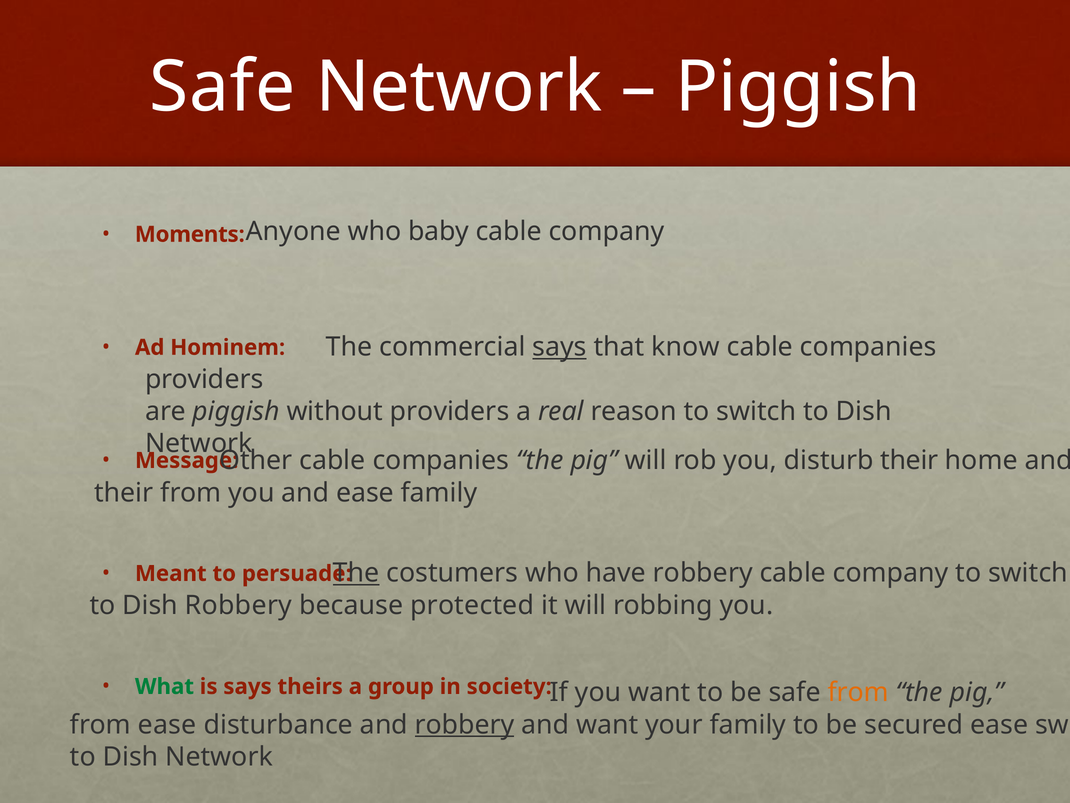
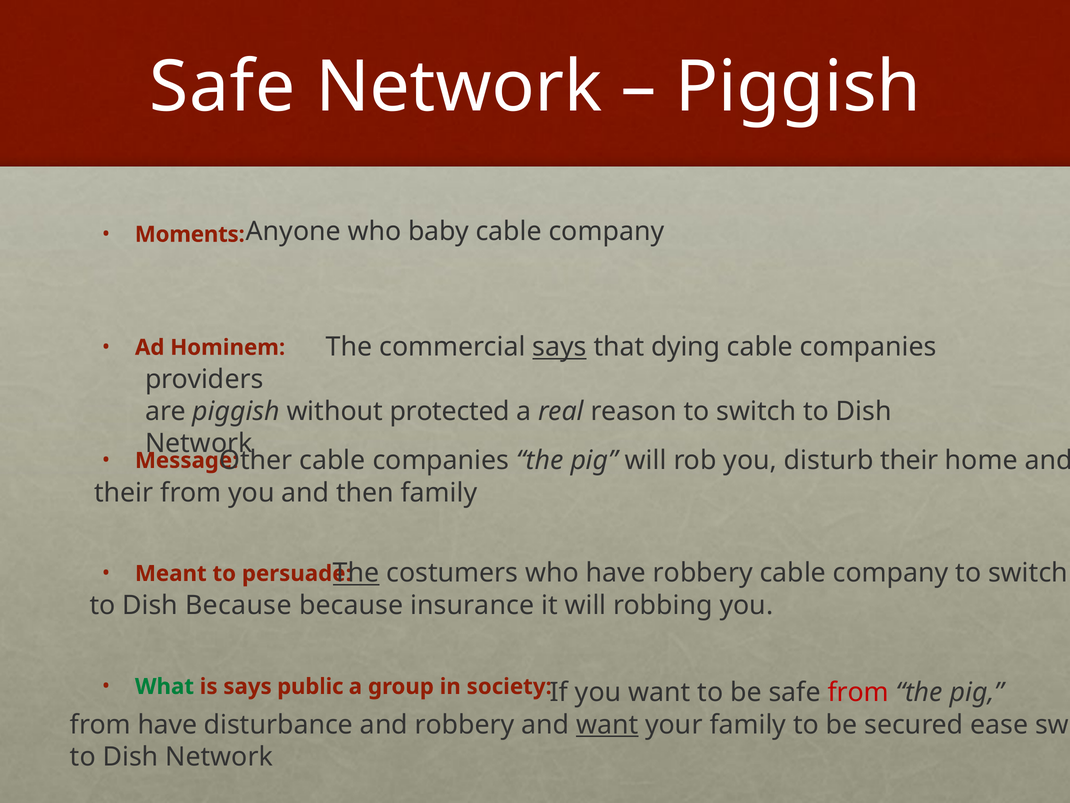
know: know -> dying (686, 347)
without providers: providers -> protected (450, 411)
and ease: ease -> then (365, 492)
Dish Robbery: Robbery -> Because (238, 605)
protected: protected -> insurance (472, 605)
theirs: theirs -> public (310, 686)
from colour: orange -> red (858, 692)
from ease: ease -> have (167, 724)
robbery underline: present -> none (465, 724)
want underline: none -> present (607, 724)
